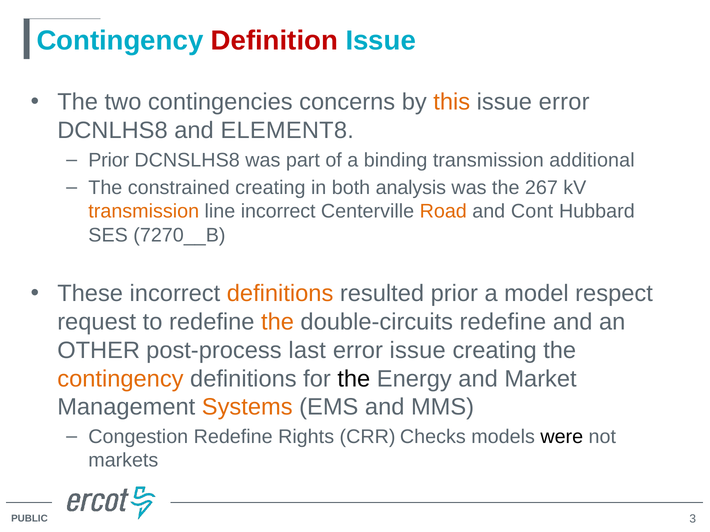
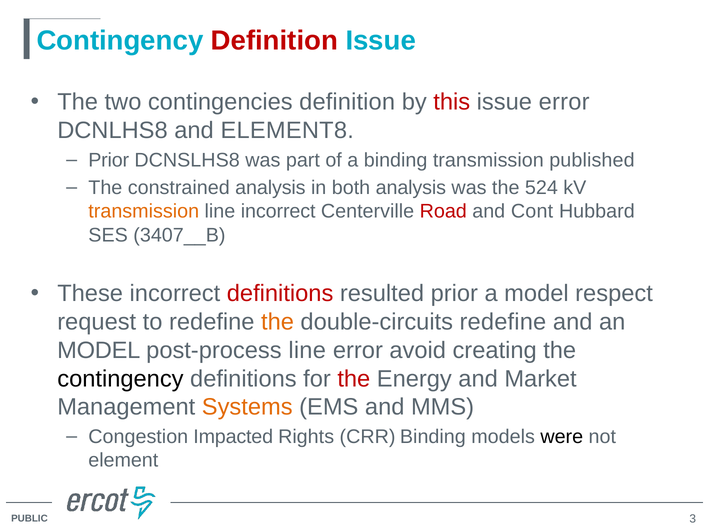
contingencies concerns: concerns -> definition (347, 102)
this colour: orange -> red (452, 102)
additional: additional -> published (592, 160)
constrained creating: creating -> analysis (270, 188)
267: 267 -> 524 (541, 188)
Road colour: orange -> red (443, 212)
7270__B: 7270__B -> 3407__B (179, 235)
definitions colour: orange -> red (280, 294)
OTHER: OTHER -> MODEL (99, 351)
post-process last: last -> line (307, 351)
error issue: issue -> avoid (418, 351)
contingency colour: orange -> black (120, 379)
the colour: black -> red (354, 379)
Congestion Redefine: Redefine -> Impacted (233, 437)
CRR Checks: Checks -> Binding (433, 437)
markets: markets -> element (123, 461)
